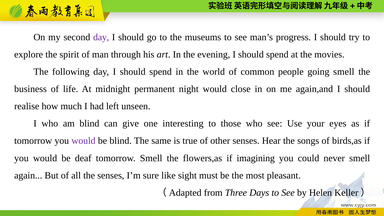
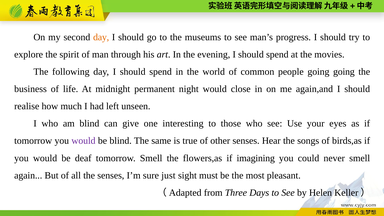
day colour: purple -> orange (101, 37)
going smell: smell -> going (344, 72)
like: like -> just (168, 175)
